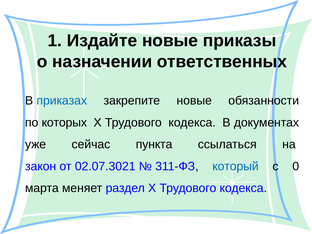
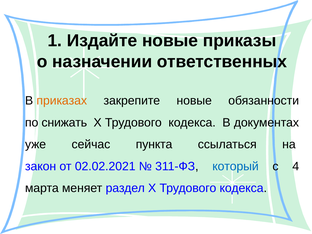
приказах colour: blue -> orange (62, 101)
которых: которых -> снижать (64, 123)
02.07.3021: 02.07.3021 -> 02.02.2021 (105, 166)
0: 0 -> 4 (296, 166)
